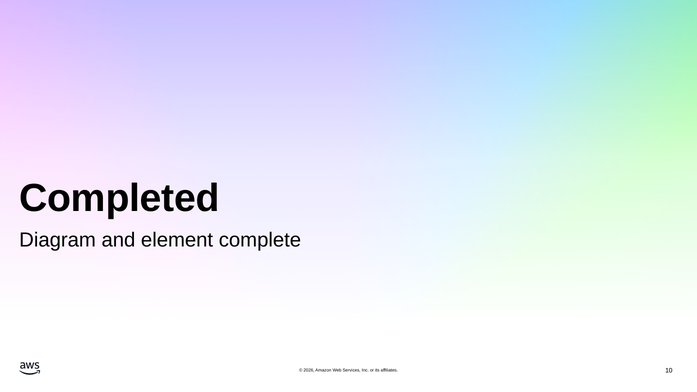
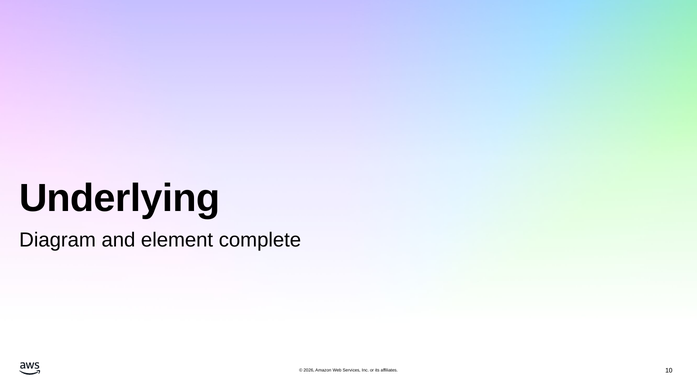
Completed: Completed -> Underlying (120, 198)
